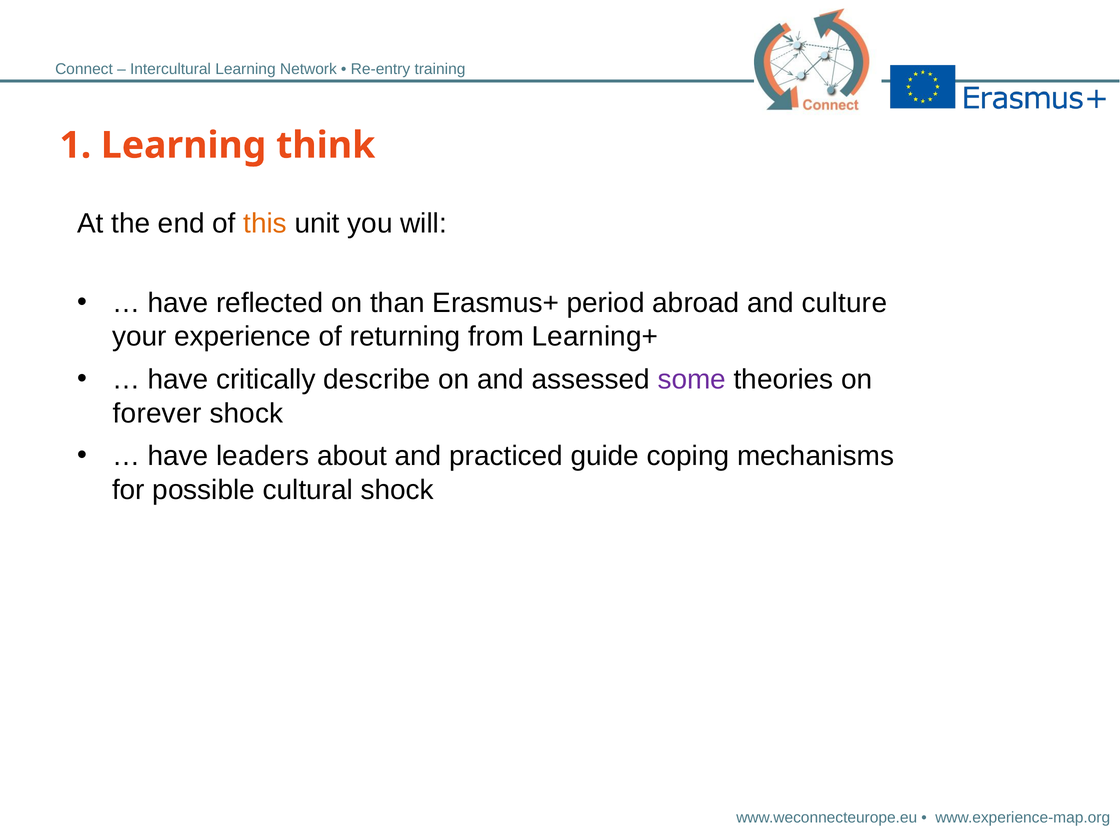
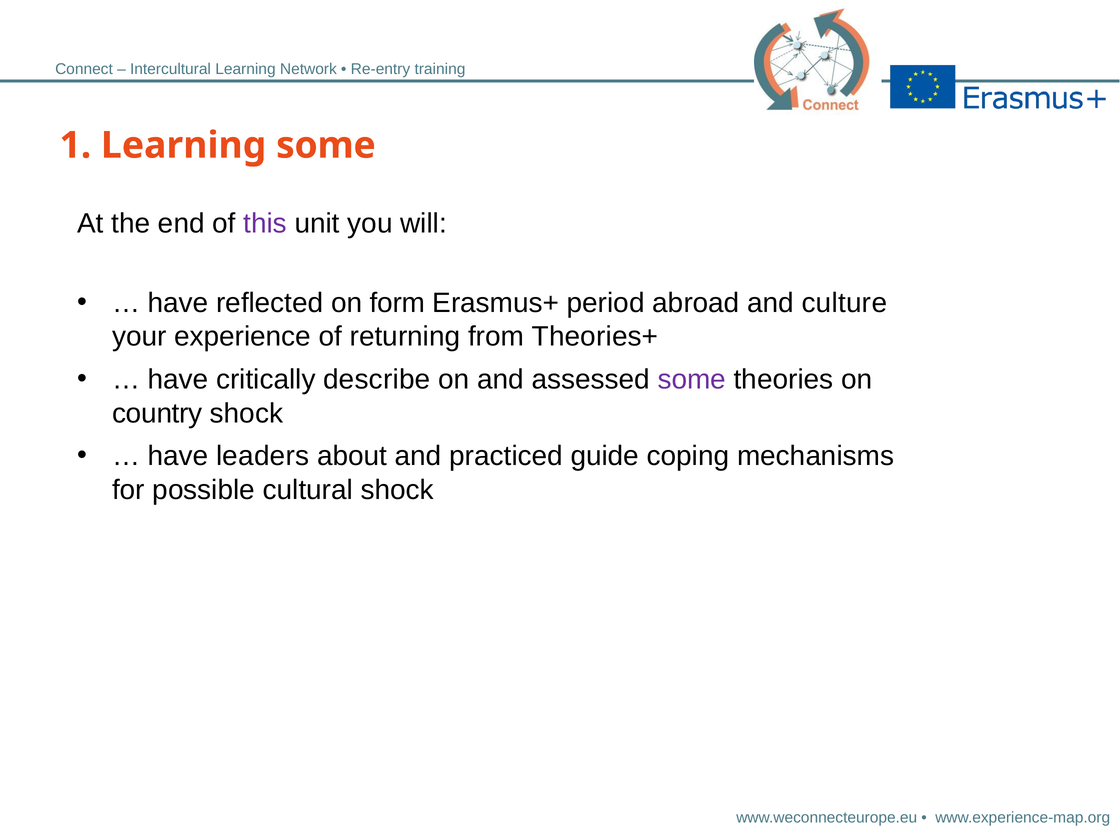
Learning think: think -> some (326, 145)
this colour: orange -> purple (265, 224)
than: than -> form (398, 303)
Learning+: Learning+ -> Theories+ (595, 337)
forever: forever -> country (157, 413)
